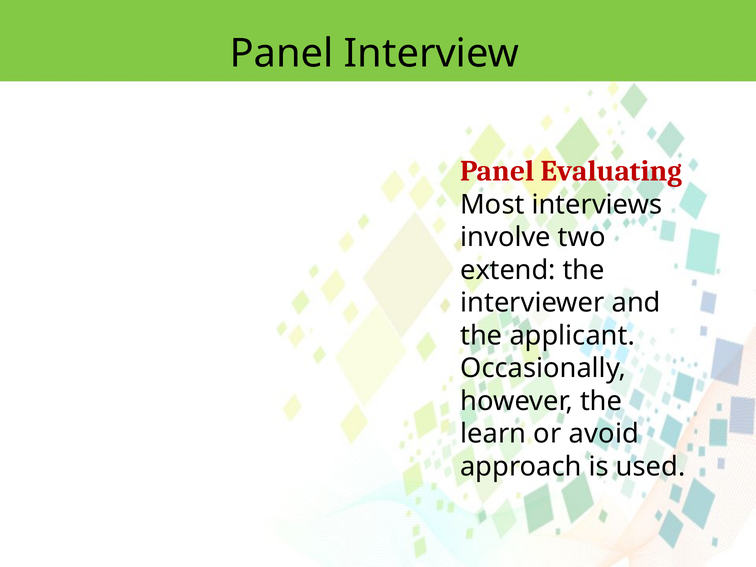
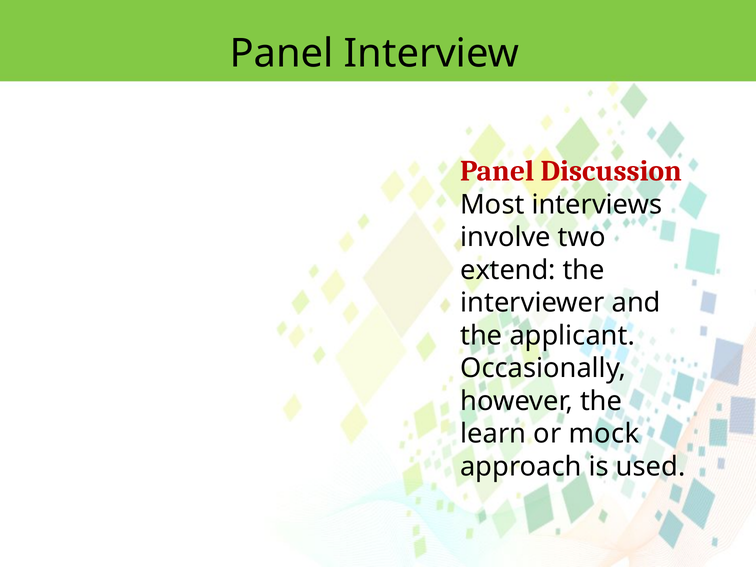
Evaluating: Evaluating -> Discussion (611, 171)
avoid: avoid -> mock (604, 434)
